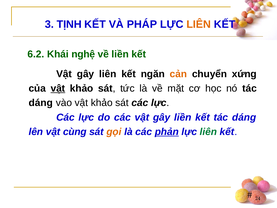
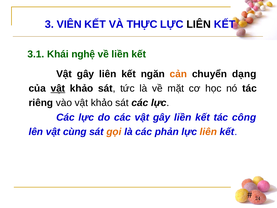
TỊNH: TỊNH -> VIÊN (69, 24)
PHÁP: PHÁP -> THỰC (142, 24)
LIÊN colour: orange -> black (199, 24)
6.2: 6.2 -> 3.1 (36, 54)
xứng: xứng -> dạng (244, 74)
dáng: dáng -> riêng (41, 103)
kết tác dáng: dáng -> công (244, 117)
phản underline: present -> none (167, 132)
liên colour: green -> orange (208, 132)
